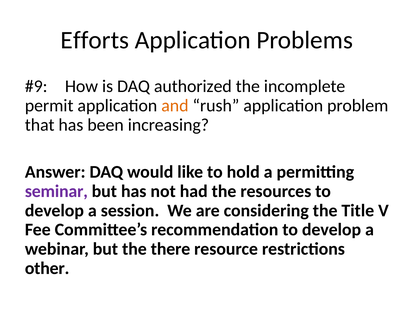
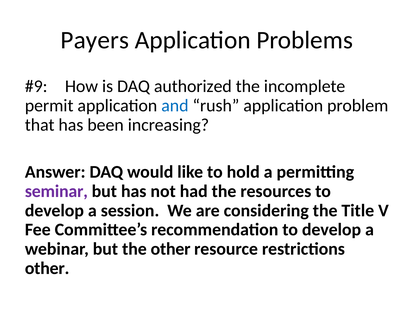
Efforts: Efforts -> Payers (95, 40)
and colour: orange -> blue (175, 106)
the there: there -> other (171, 249)
